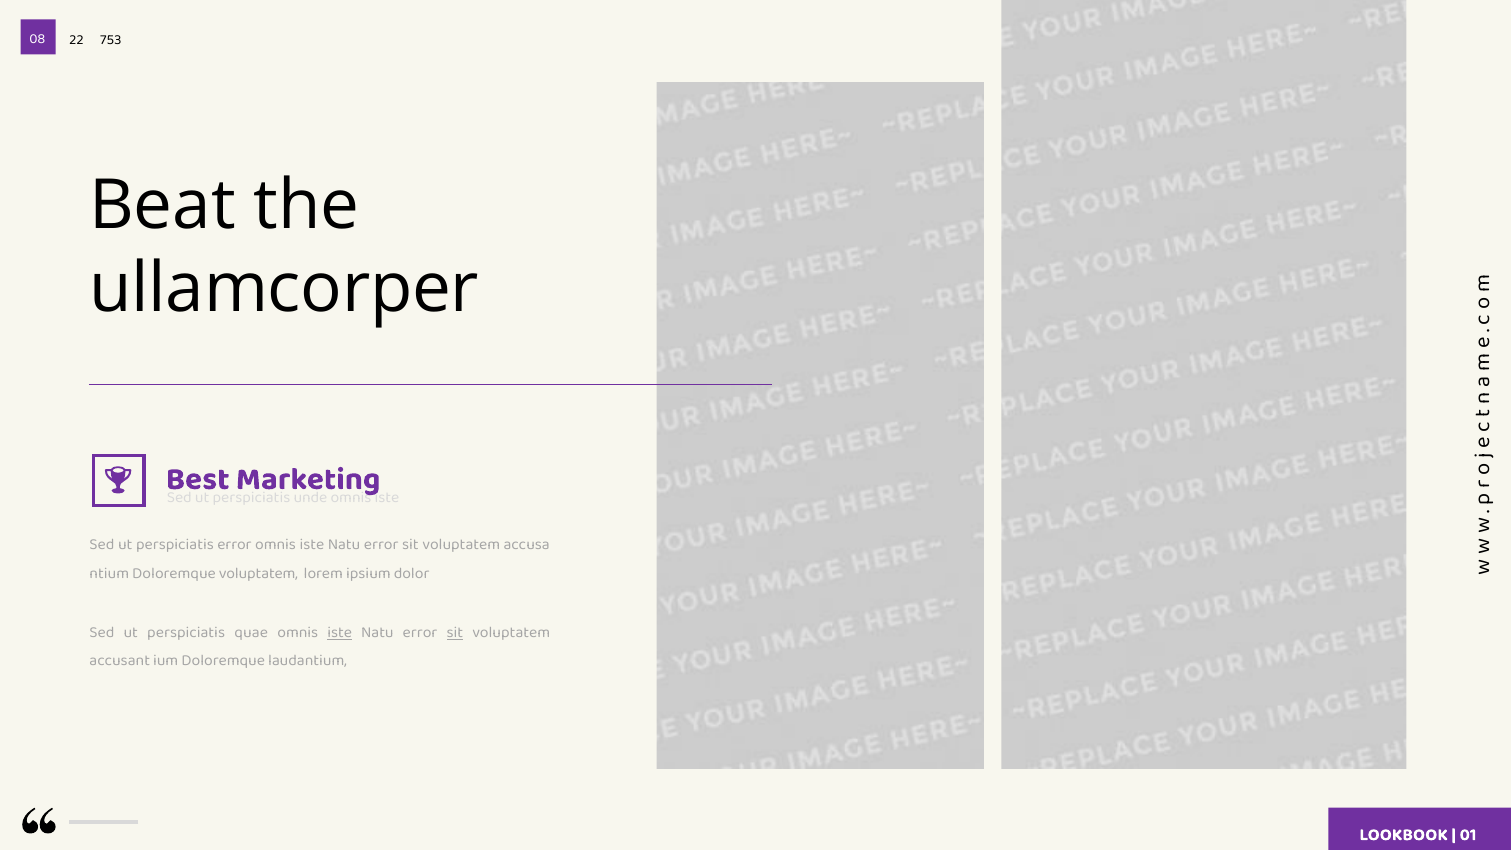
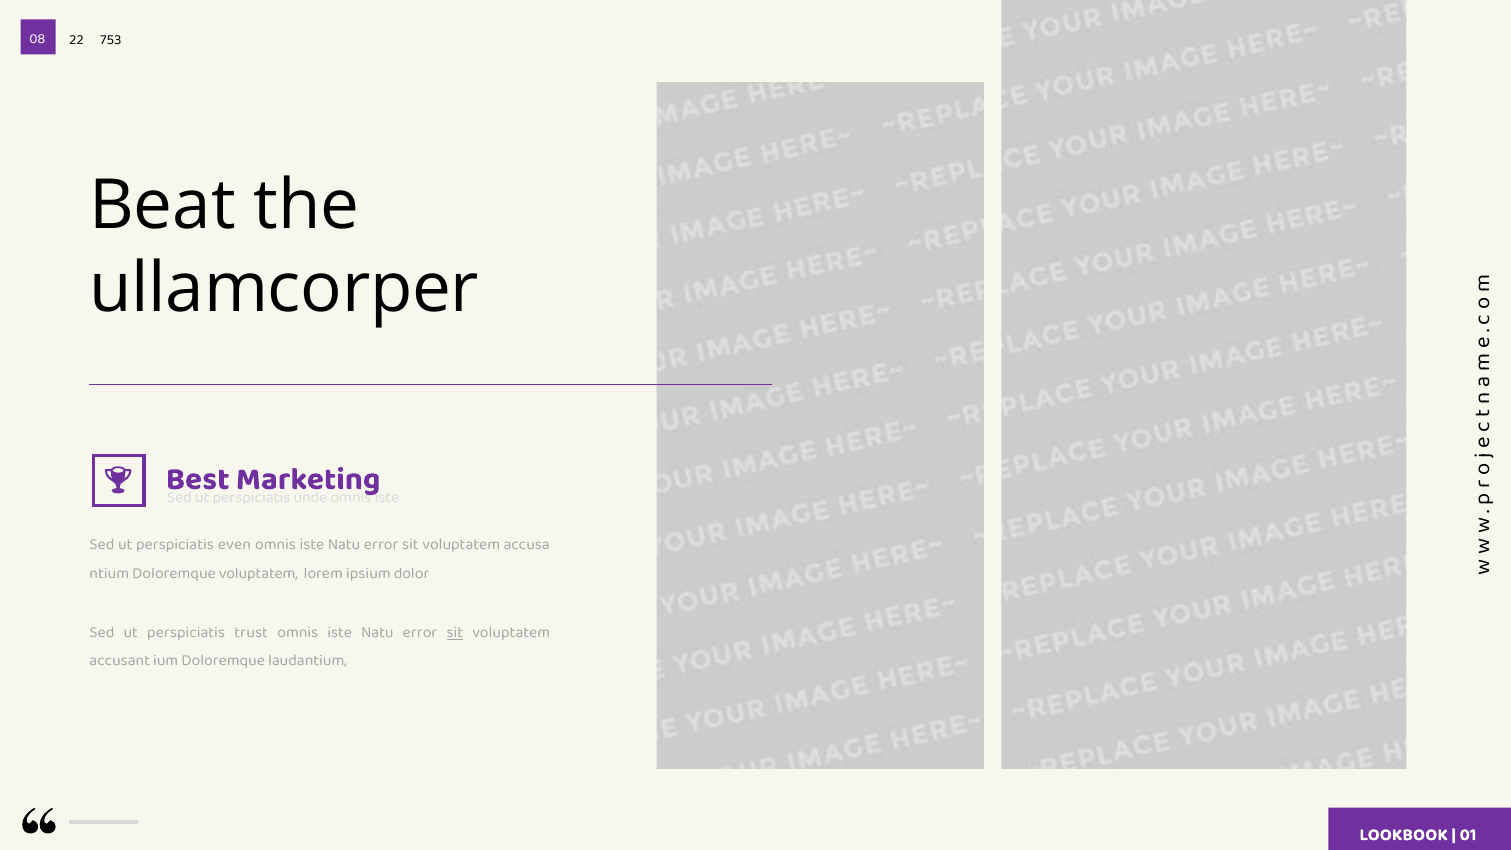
perspiciatis error: error -> even (234, 545)
quae: quae -> trust (251, 632)
iste underline: present -> none (340, 632)
